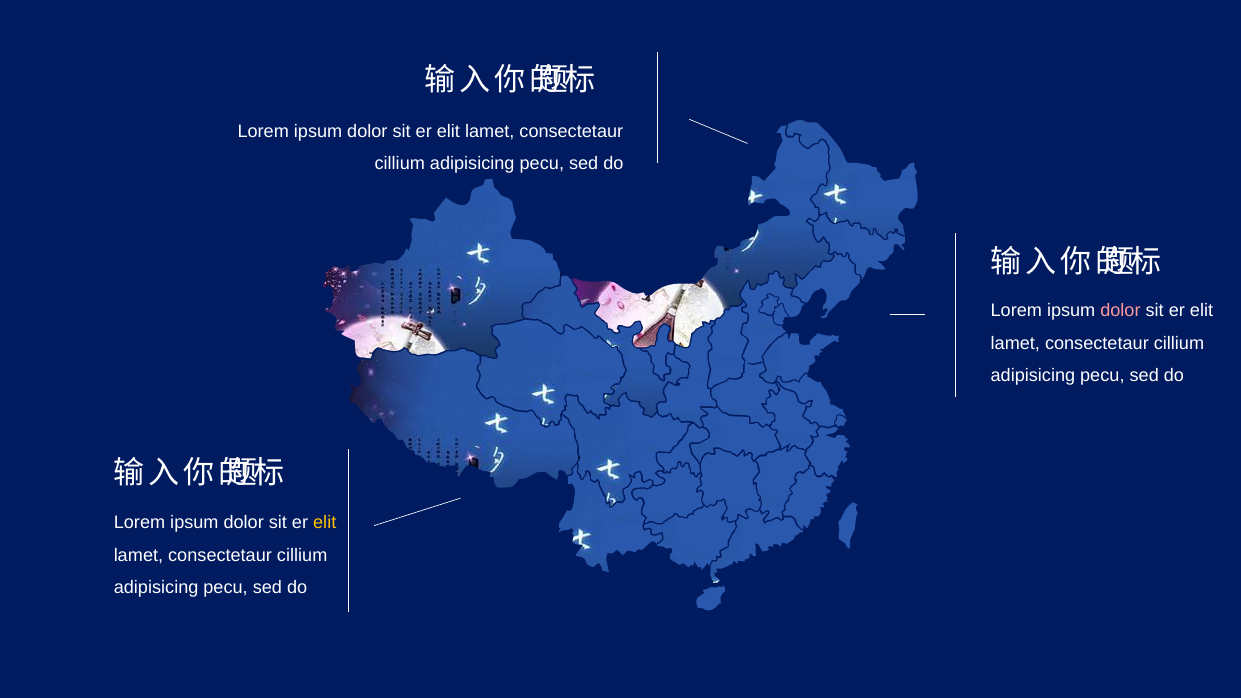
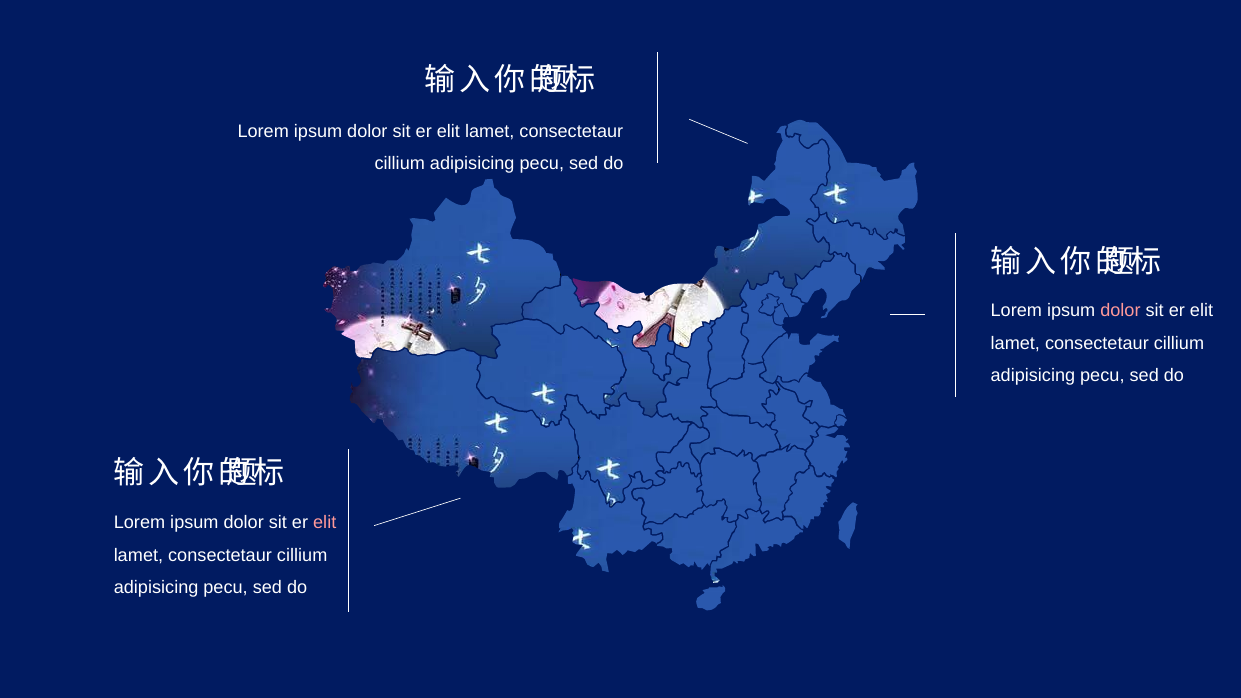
elit colour: yellow -> pink (325, 523)
